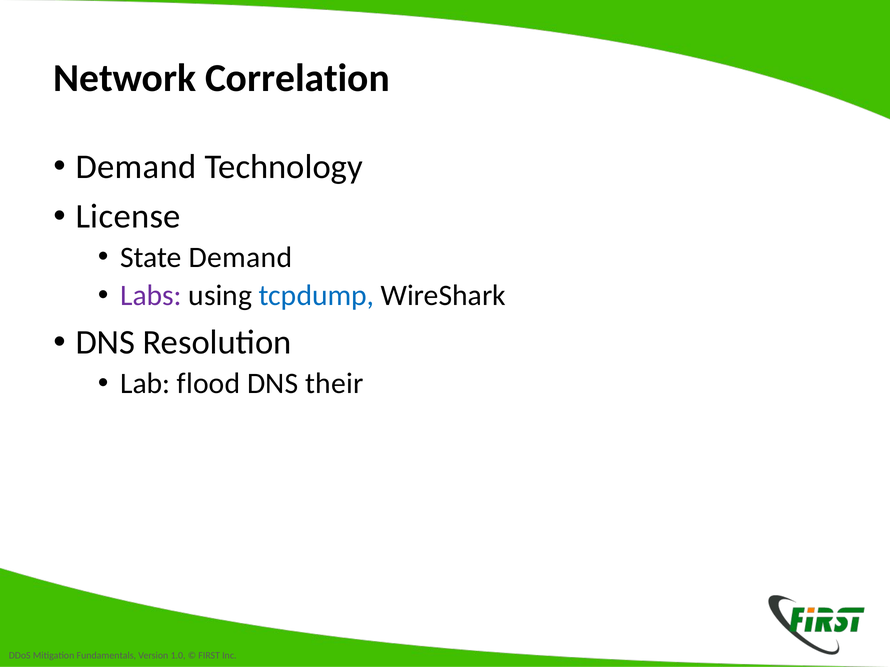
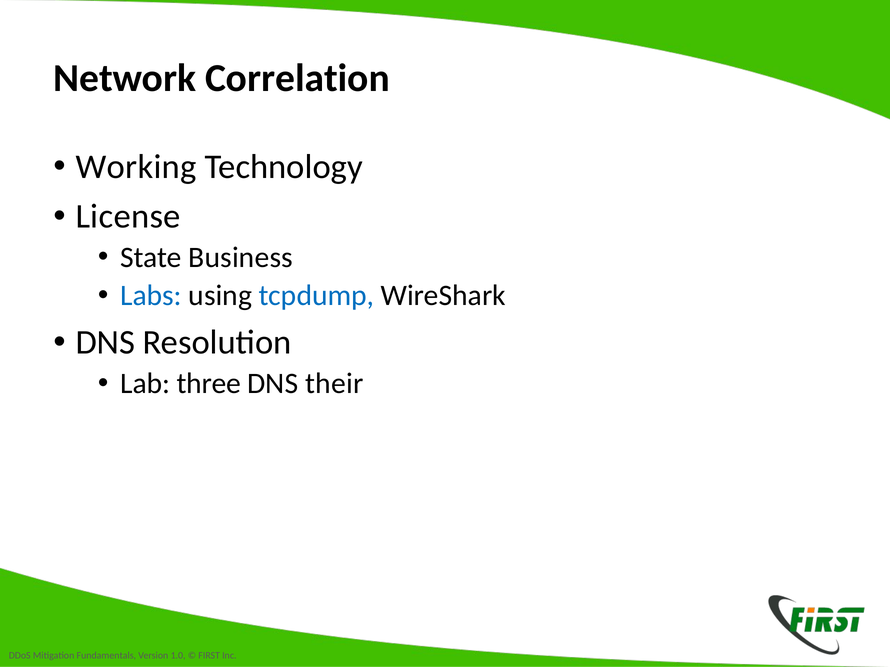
Demand: Demand -> Working (136, 167)
State Demand: Demand -> Business (241, 258)
Labs colour: purple -> blue (151, 296)
flood: flood -> three (209, 384)
